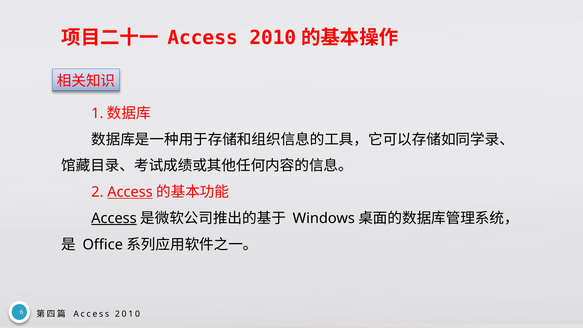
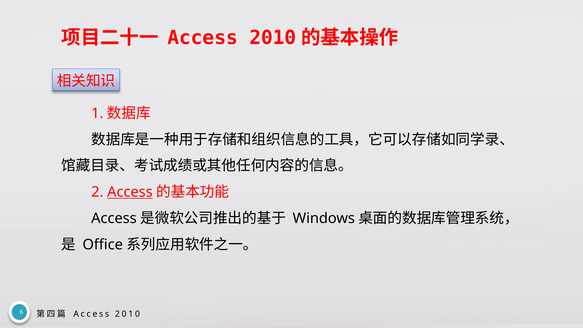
Access underline: present -> none (114, 218)
